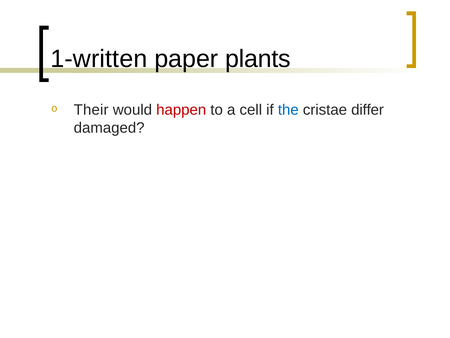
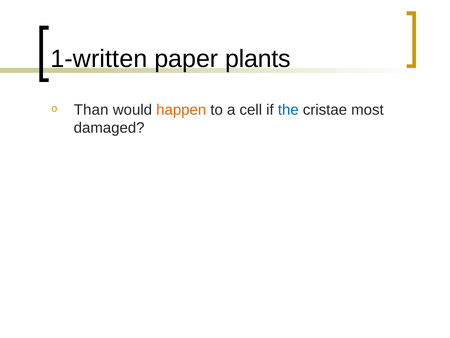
Their: Their -> Than (91, 110)
happen colour: red -> orange (181, 110)
differ: differ -> most (367, 110)
